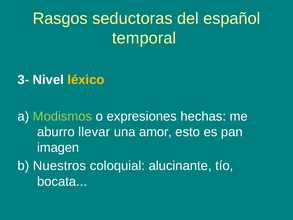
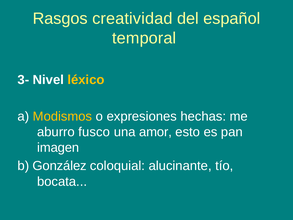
seductoras: seductoras -> creatividad (132, 18)
Modismos colour: light green -> yellow (62, 116)
llevar: llevar -> fusco (94, 132)
Nuestros: Nuestros -> González (60, 166)
